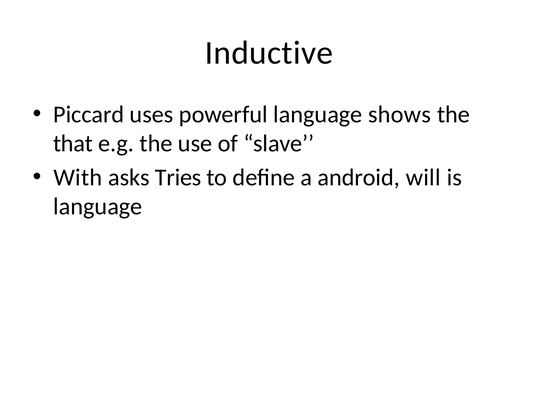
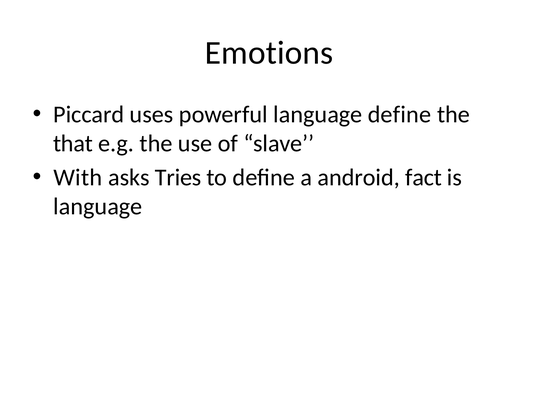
Inductive: Inductive -> Emotions (269, 53)
language shows: shows -> define (400, 115)
will: will -> fact (424, 178)
